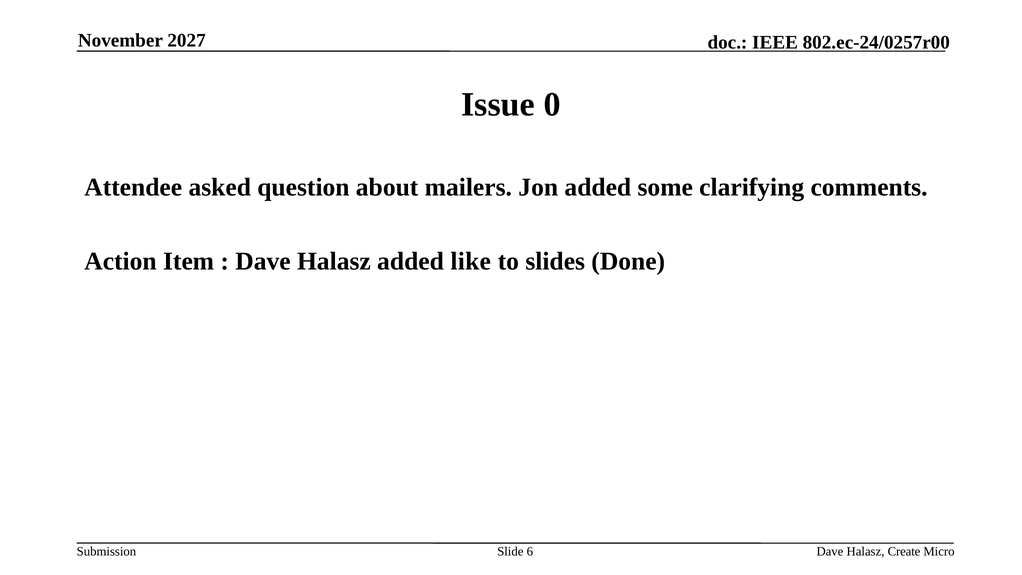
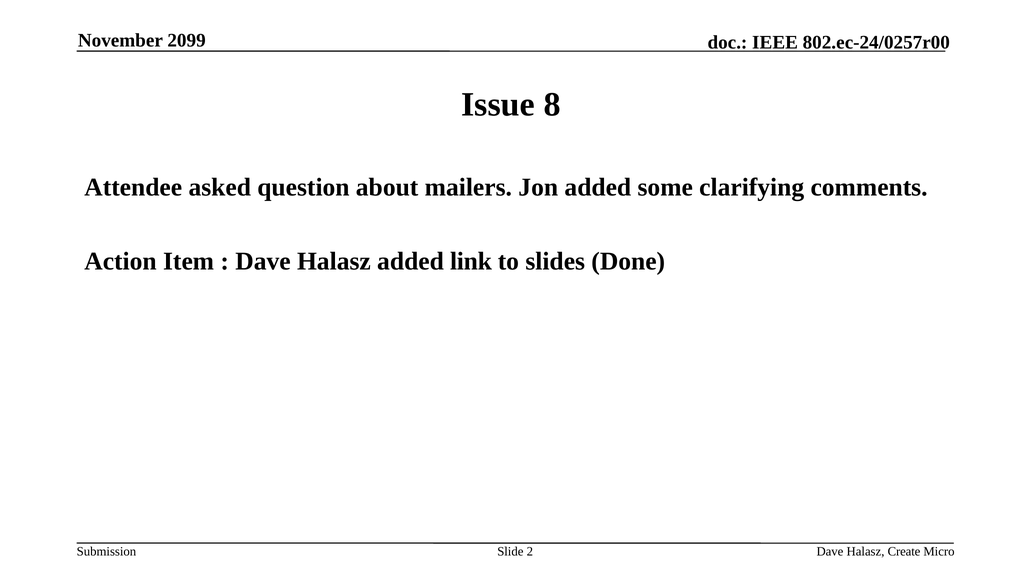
2027: 2027 -> 2099 (187, 41)
0: 0 -> 8 (552, 104)
like: like -> link (471, 261)
6: 6 -> 2 (530, 551)
